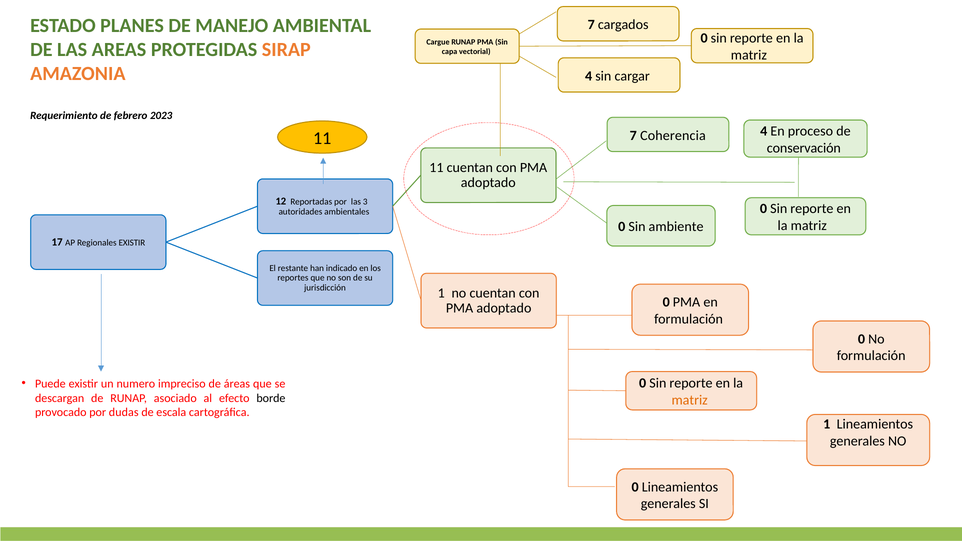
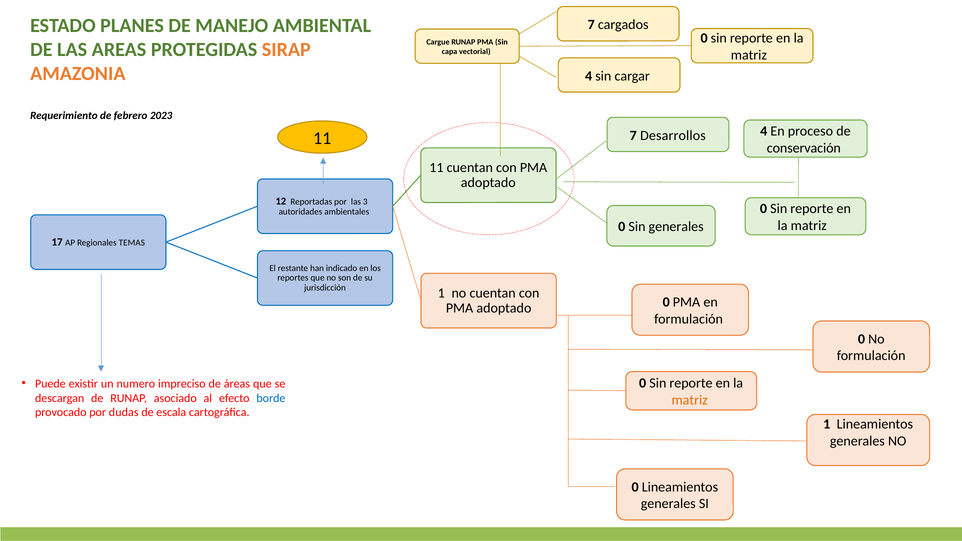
Coherencia: Coherencia -> Desarrollos (673, 135)
Sin ambiente: ambiente -> generales (676, 227)
EXISTIR: EXISTIR -> TEMAS (132, 243)
borde colour: black -> blue (271, 398)
